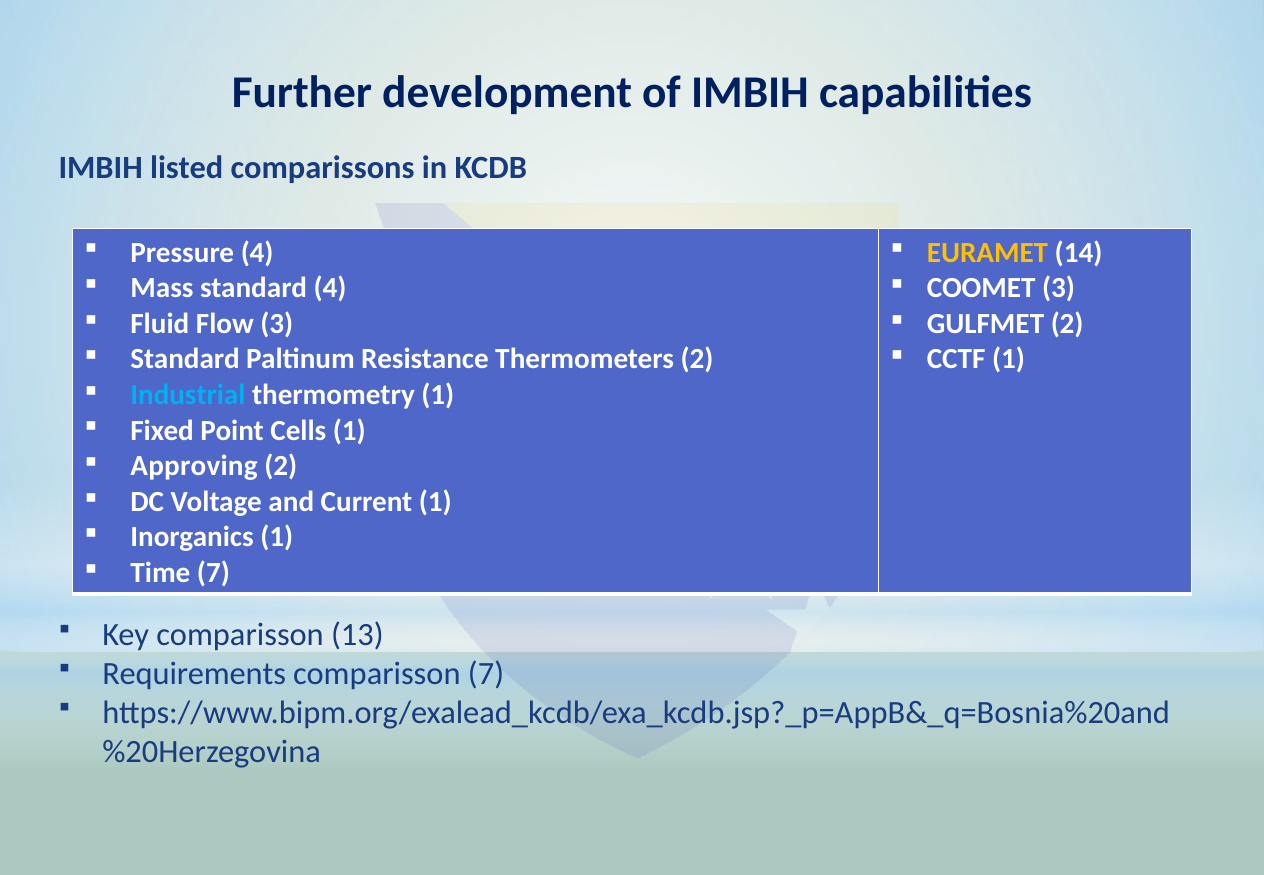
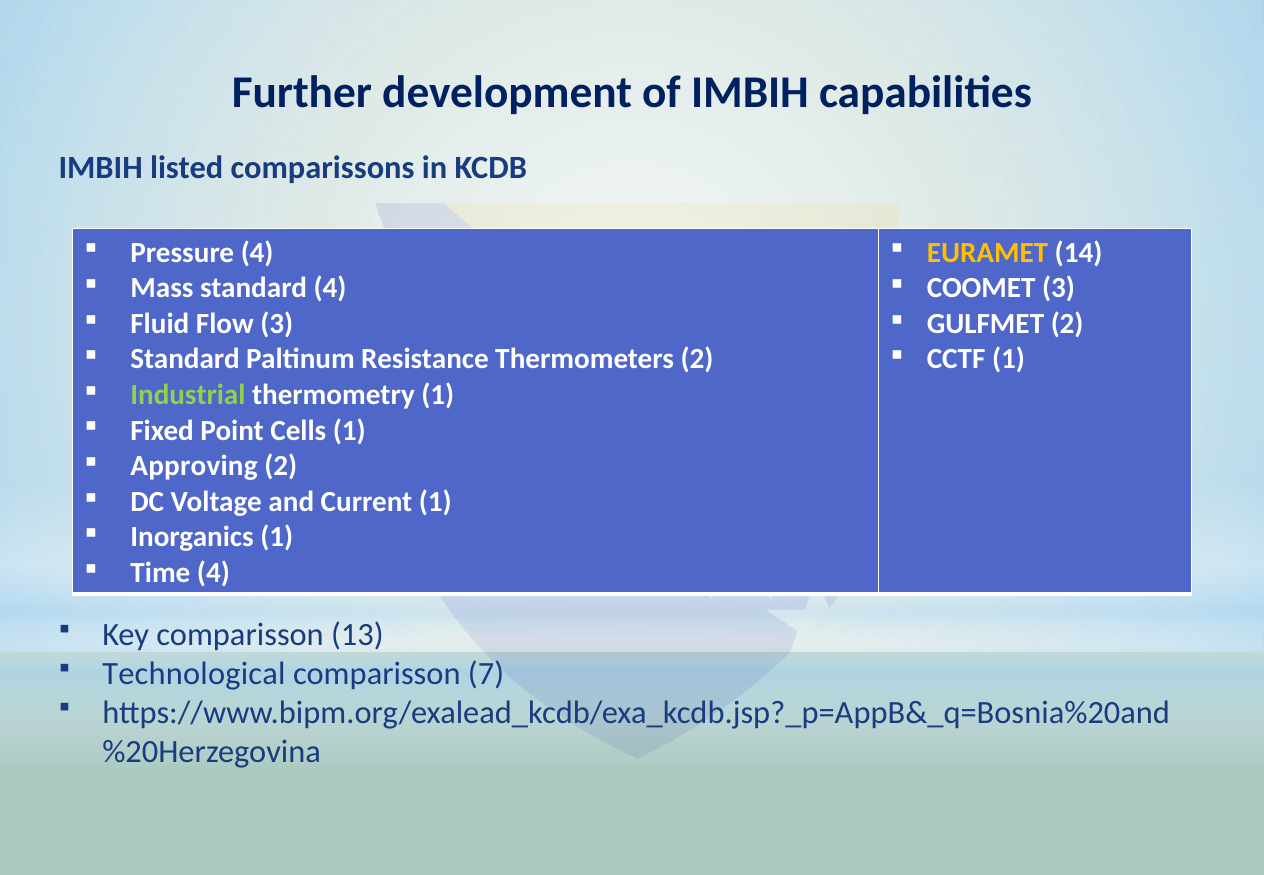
Industrial colour: light blue -> light green (188, 395)
Time 7: 7 -> 4 (213, 573)
Requirements: Requirements -> Technological (194, 674)
